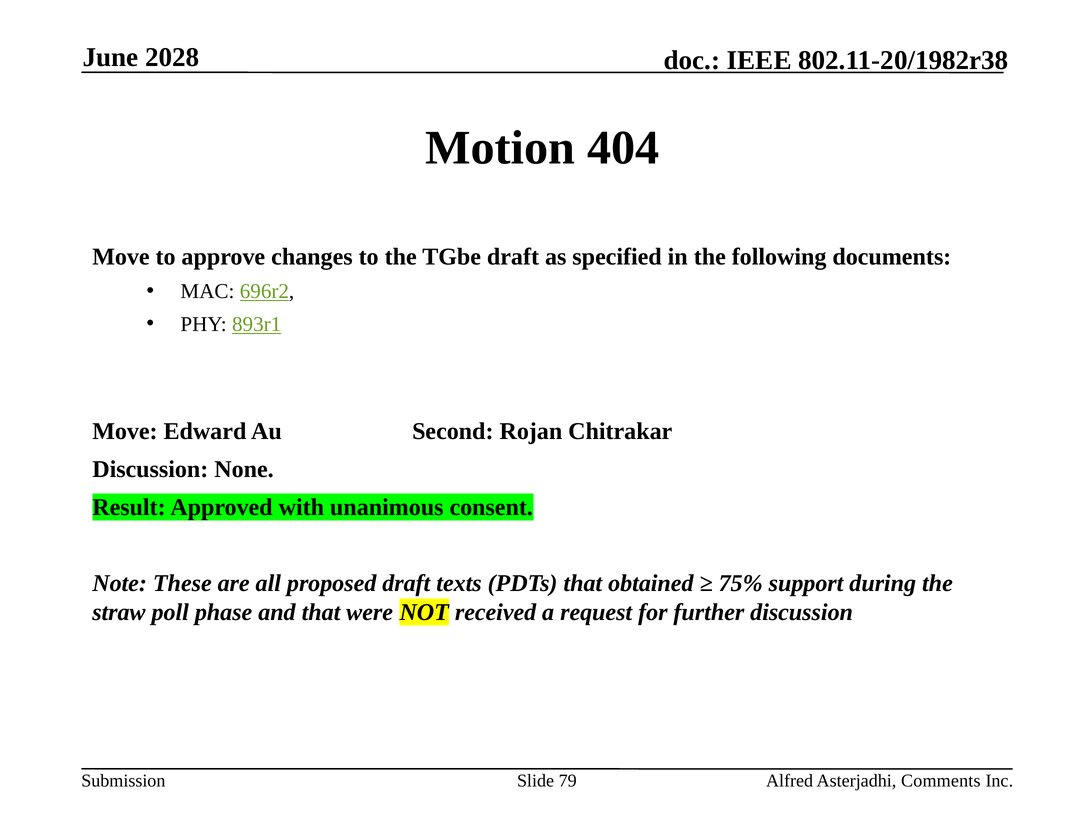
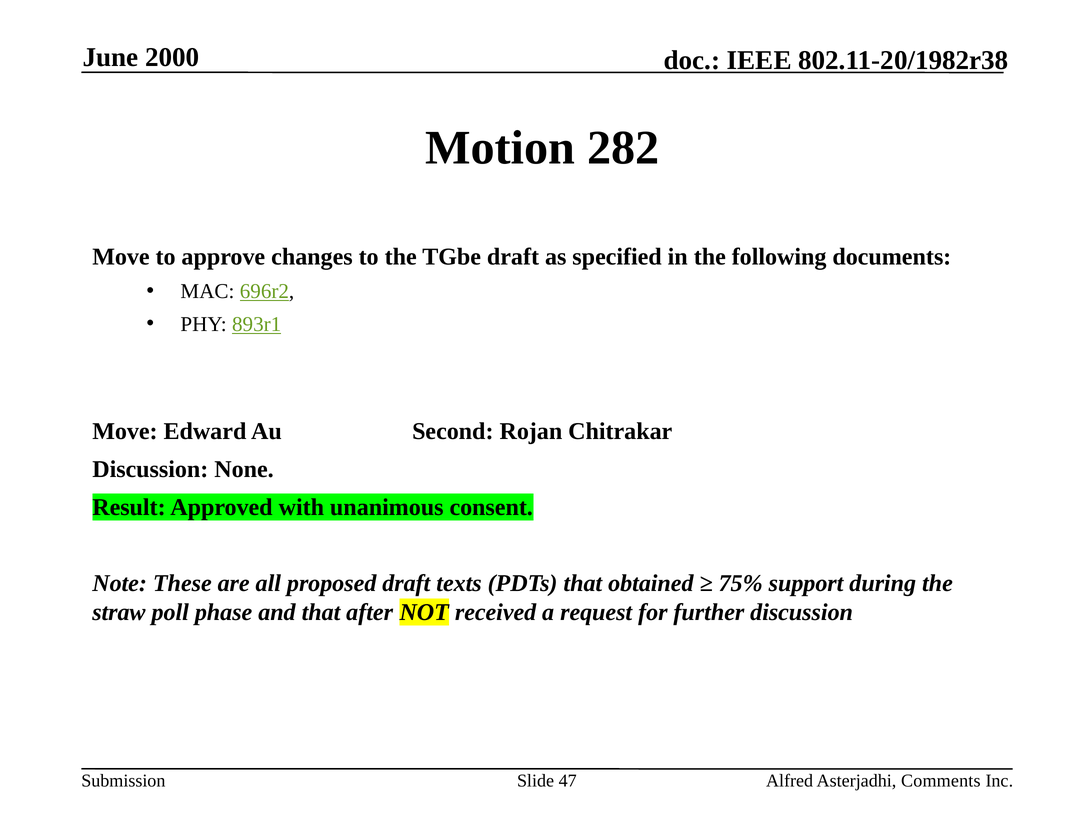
2028: 2028 -> 2000 (172, 58)
404: 404 -> 282 (623, 148)
were: were -> after (370, 612)
79: 79 -> 47 (568, 780)
